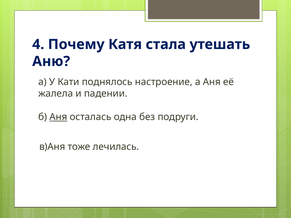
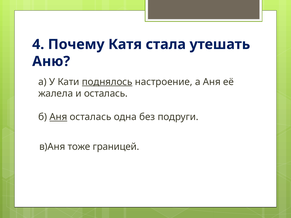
поднялось underline: none -> present (107, 82)
и падении: падении -> осталась (106, 94)
лечилась: лечилась -> границей (116, 147)
